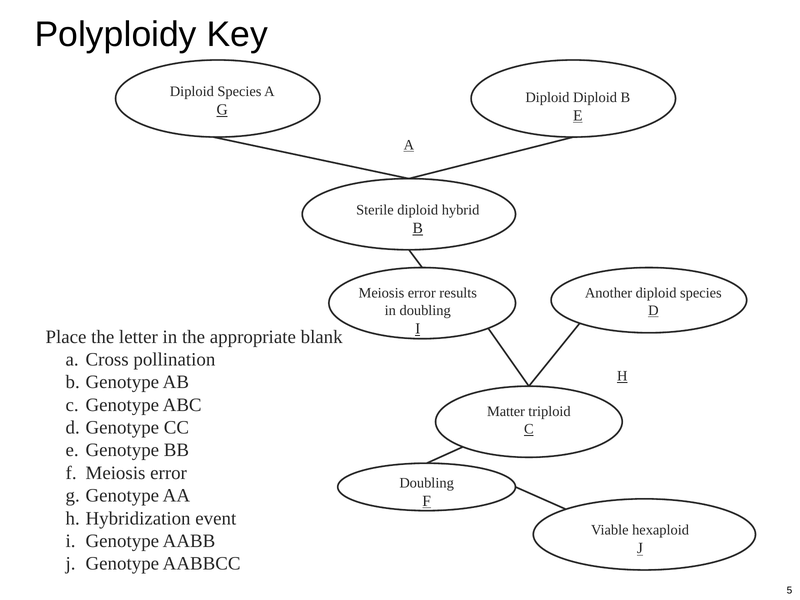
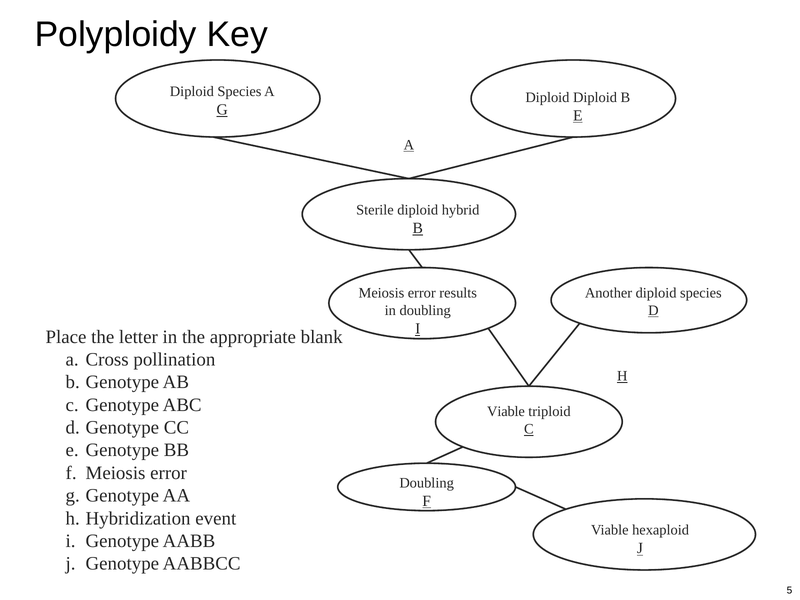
Matter: Matter -> Viable (506, 412)
